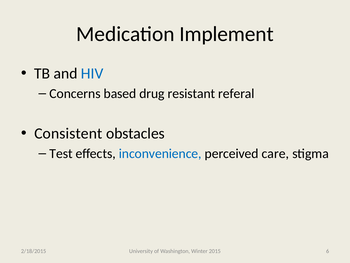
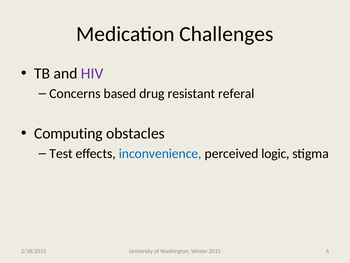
Implement: Implement -> Challenges (226, 34)
HIV colour: blue -> purple (92, 73)
Consistent: Consistent -> Computing (68, 133)
care: care -> logic (275, 153)
